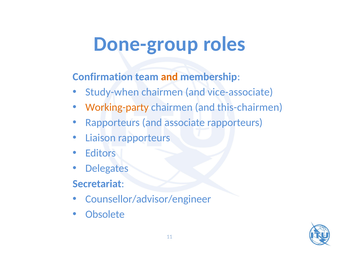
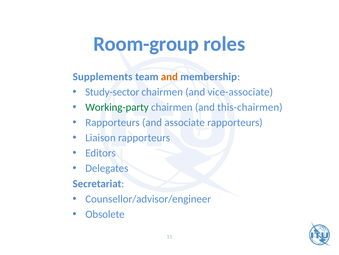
Done-group: Done-group -> Room-group (146, 44)
Confirmation: Confirmation -> Supplements (103, 76)
Study-when: Study-when -> Study-sector (112, 92)
Working-party colour: orange -> green (117, 107)
